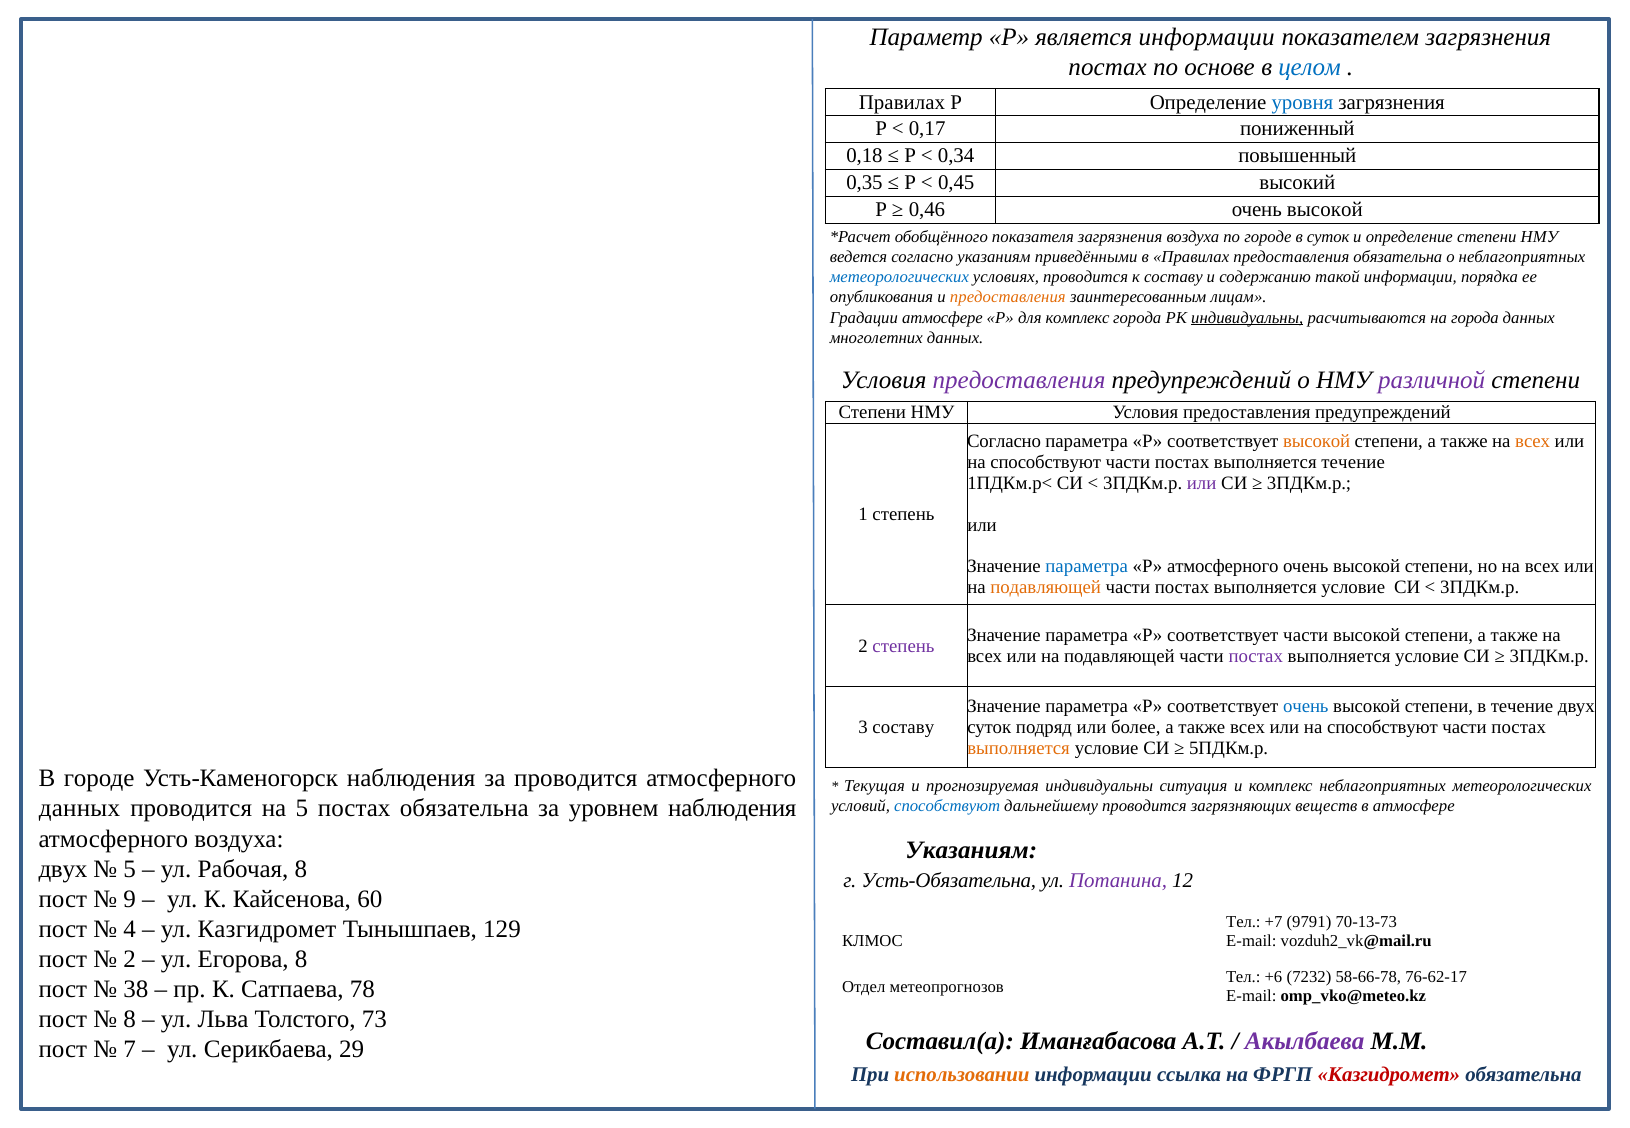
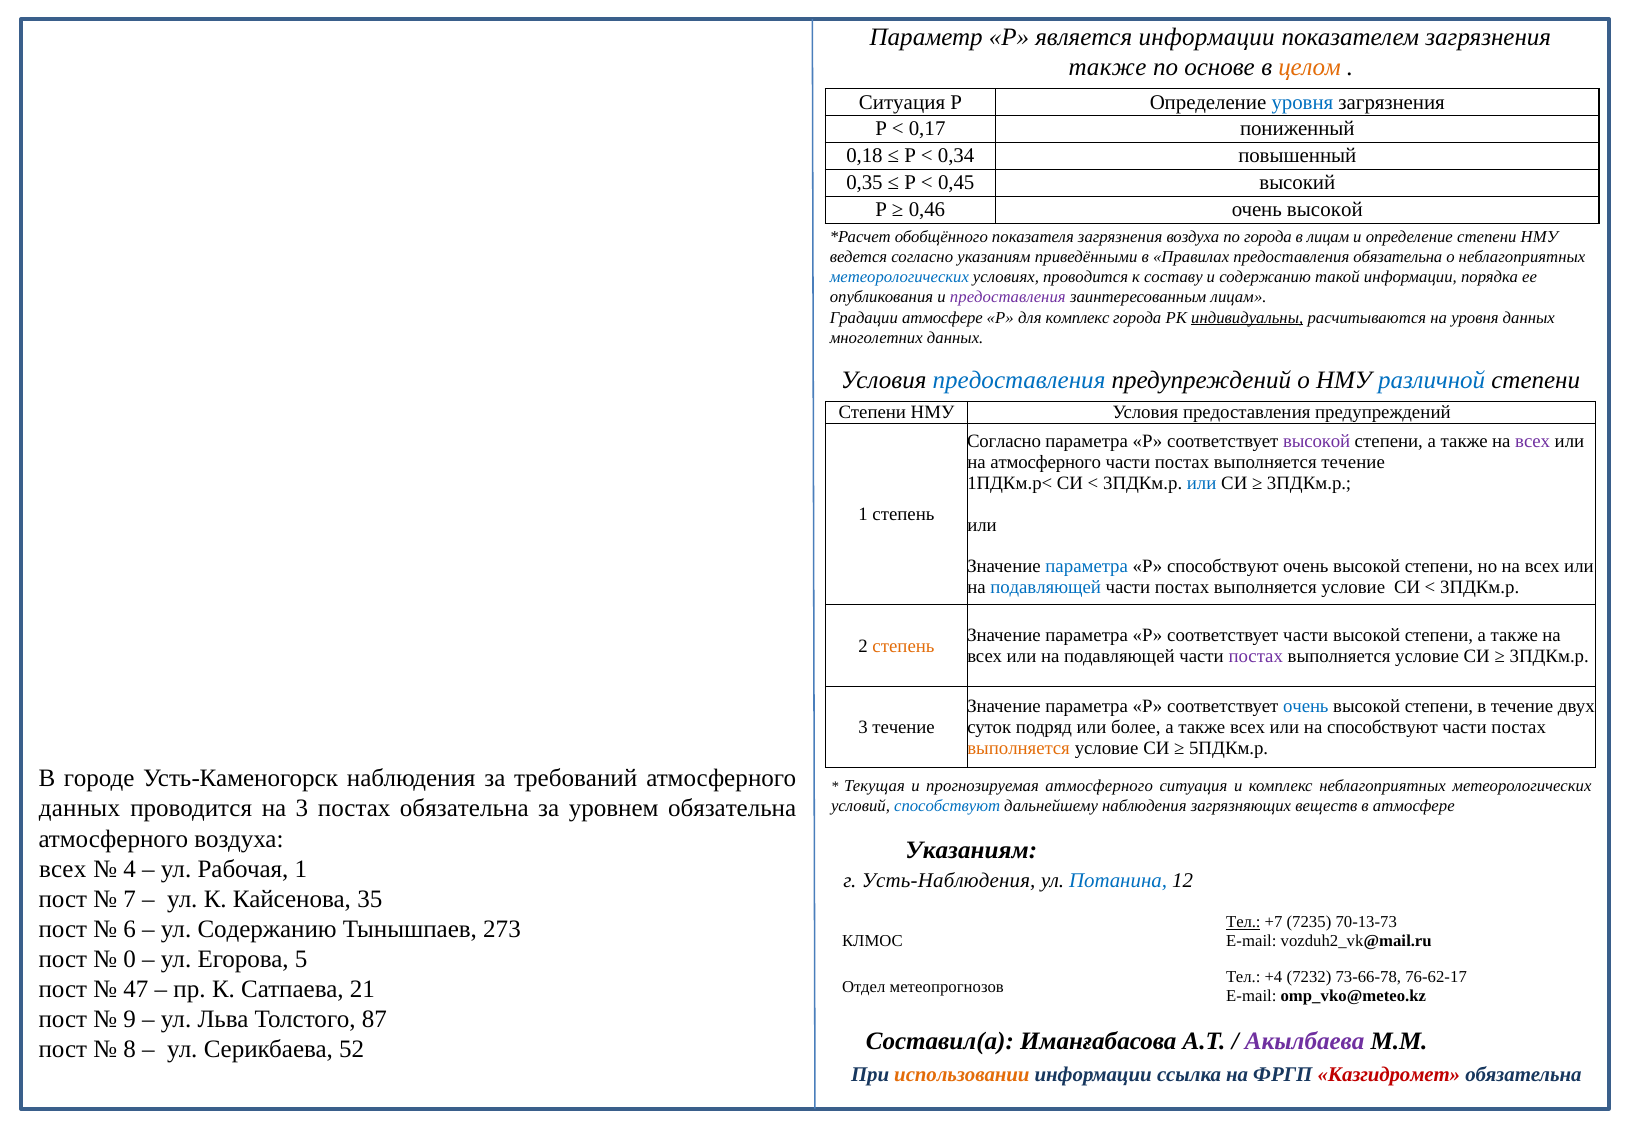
постах: постах -> также (1108, 67)
целом colour: blue -> orange (1310, 67)
Правилах: Правилах -> Ситуация (902, 102)
по городе: городе -> города (1268, 238)
в суток: суток -> лицам (1328, 238)
предоставления colour: orange -> purple (1008, 298)
на города: города -> уровня (1475, 318)
предоставления colour: purple -> blue (1019, 380)
различной colour: purple -> blue (1432, 380)
высокой colour: orange -> purple (1317, 442)
всех colour: orange -> purple (1533, 442)
способствуют: способствуют -> атмосферного (1046, 463)
или colour: purple -> blue (1202, 483)
Р атмосферного: атмосферного -> способствуют (1223, 567)
подавляющей colour: orange -> blue (1046, 588)
степень colour: purple -> orange (904, 646)
3 составу: составу -> течение (904, 728)
за проводится: проводится -> требований (576, 779)
прогнозируемая индивидуальны: индивидуальны -> атмосферного (1099, 786)
на 5: 5 -> 3 (302, 809)
уровнем наблюдения: наблюдения -> обязательна (732, 809)
дальнейшему проводится: проводится -> наблюдения (1144, 806)
двух: двух -> всех (63, 869)
5: 5 -> 4 (130, 869)
Рабочая 8: 8 -> 1 (301, 869)
Усть-Обязательна: Усть-Обязательна -> Усть-Наблюдения (949, 881)
Потанина colour: purple -> blue (1118, 881)
9: 9 -> 7 (130, 899)
60: 60 -> 35 (370, 899)
Тел underline: none -> present (1243, 923)
9791: 9791 -> 7235 (1309, 923)
4: 4 -> 6 (130, 929)
ул Казгидромет: Казгидромет -> Содержанию (267, 929)
129: 129 -> 273 (502, 929)
2: 2 -> 0 (130, 959)
Егорова 8: 8 -> 5 (301, 959)
+6: +6 -> +4 (1273, 978)
58-66-78: 58-66-78 -> 73-66-78 (1368, 978)
38: 38 -> 47 (136, 990)
78: 78 -> 21 (362, 990)
8: 8 -> 9 (130, 1020)
73: 73 -> 87 (374, 1020)
7: 7 -> 8 (130, 1050)
29: 29 -> 52 (352, 1050)
